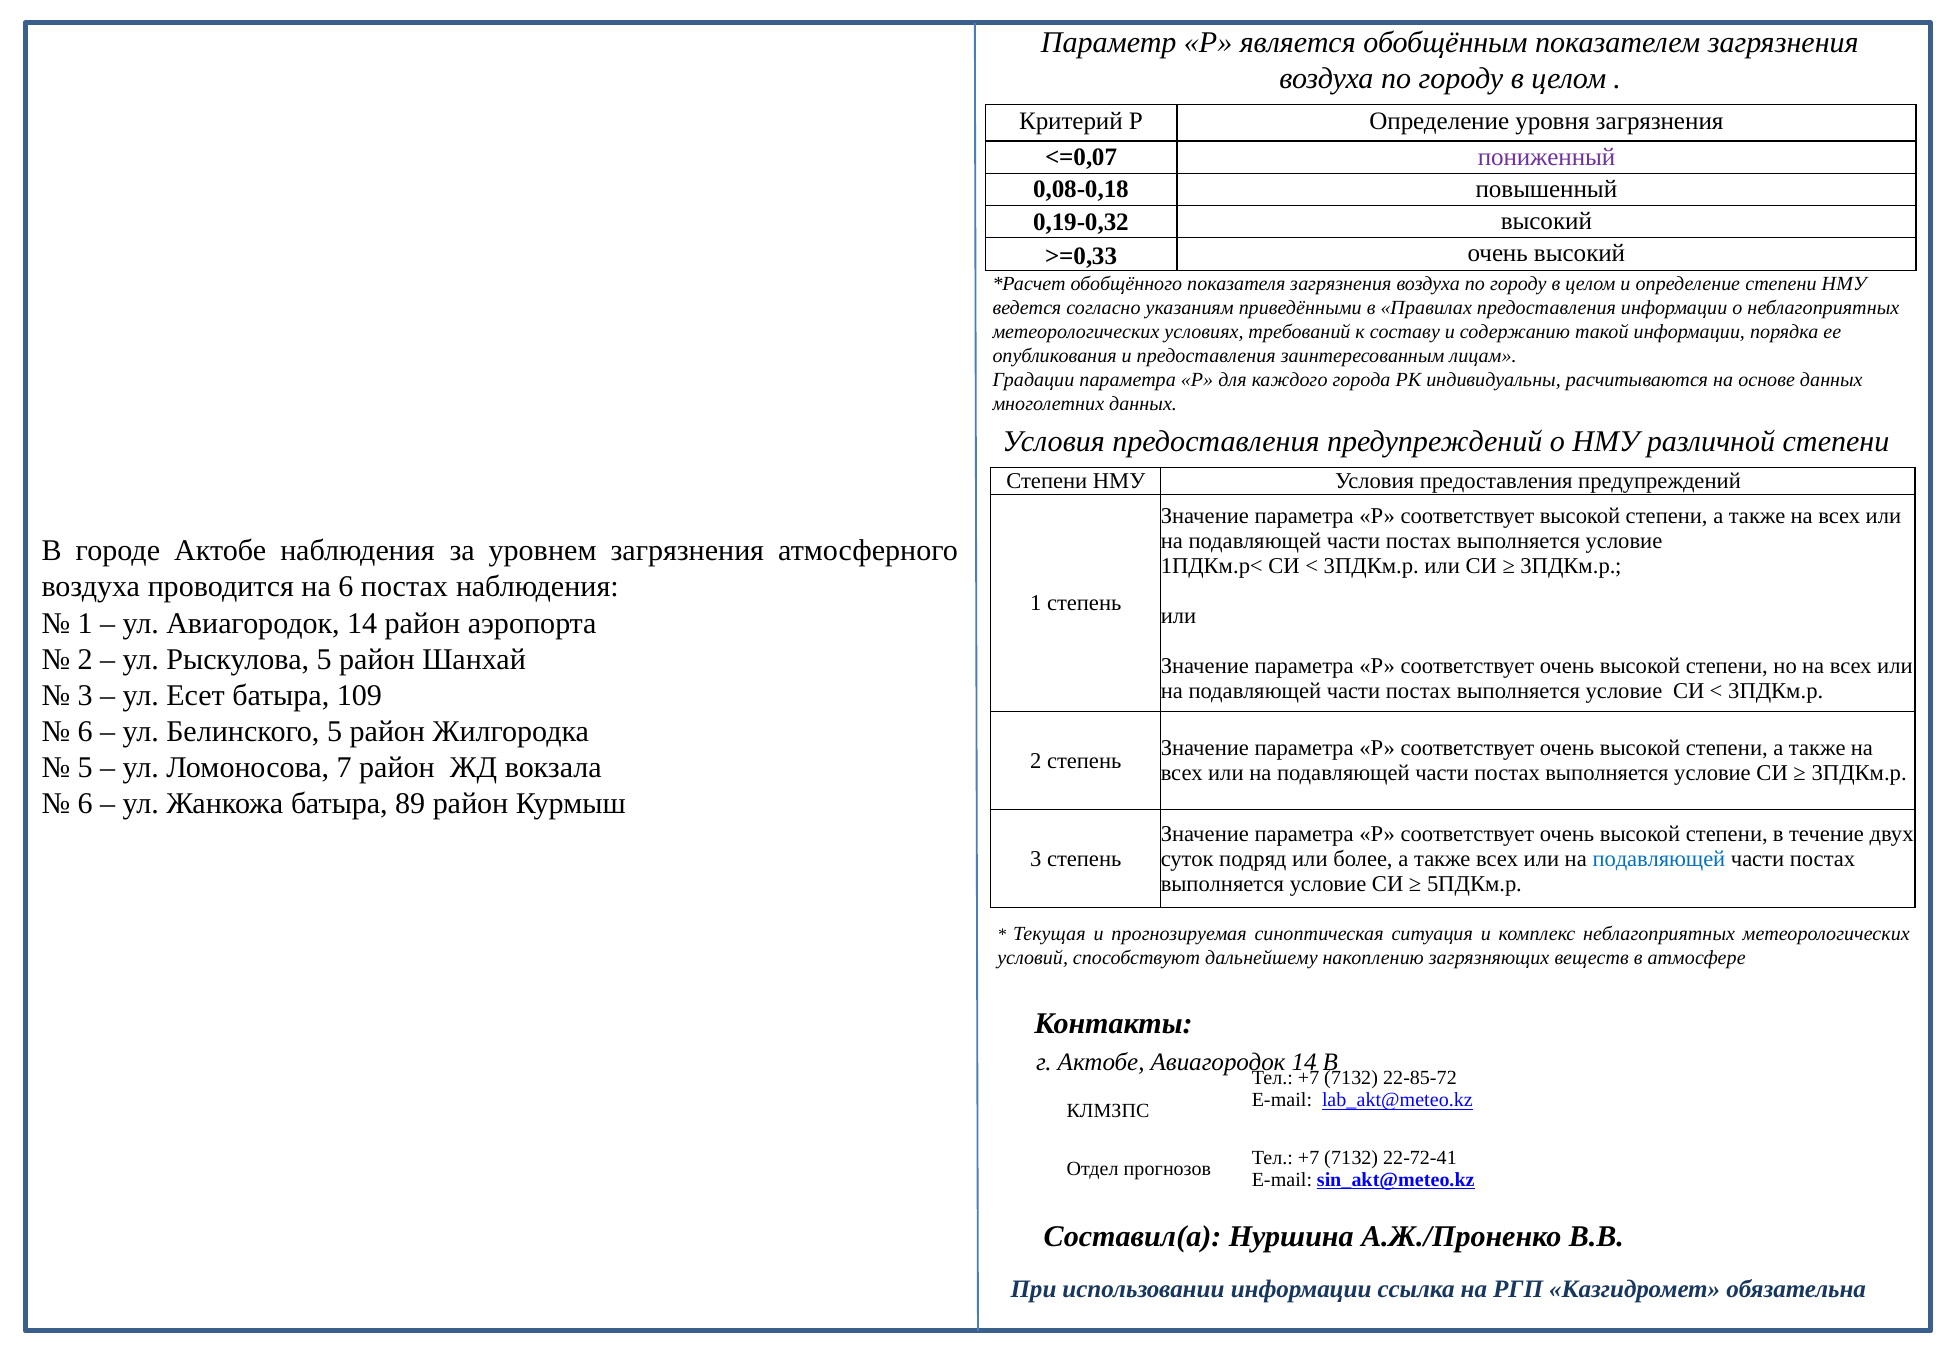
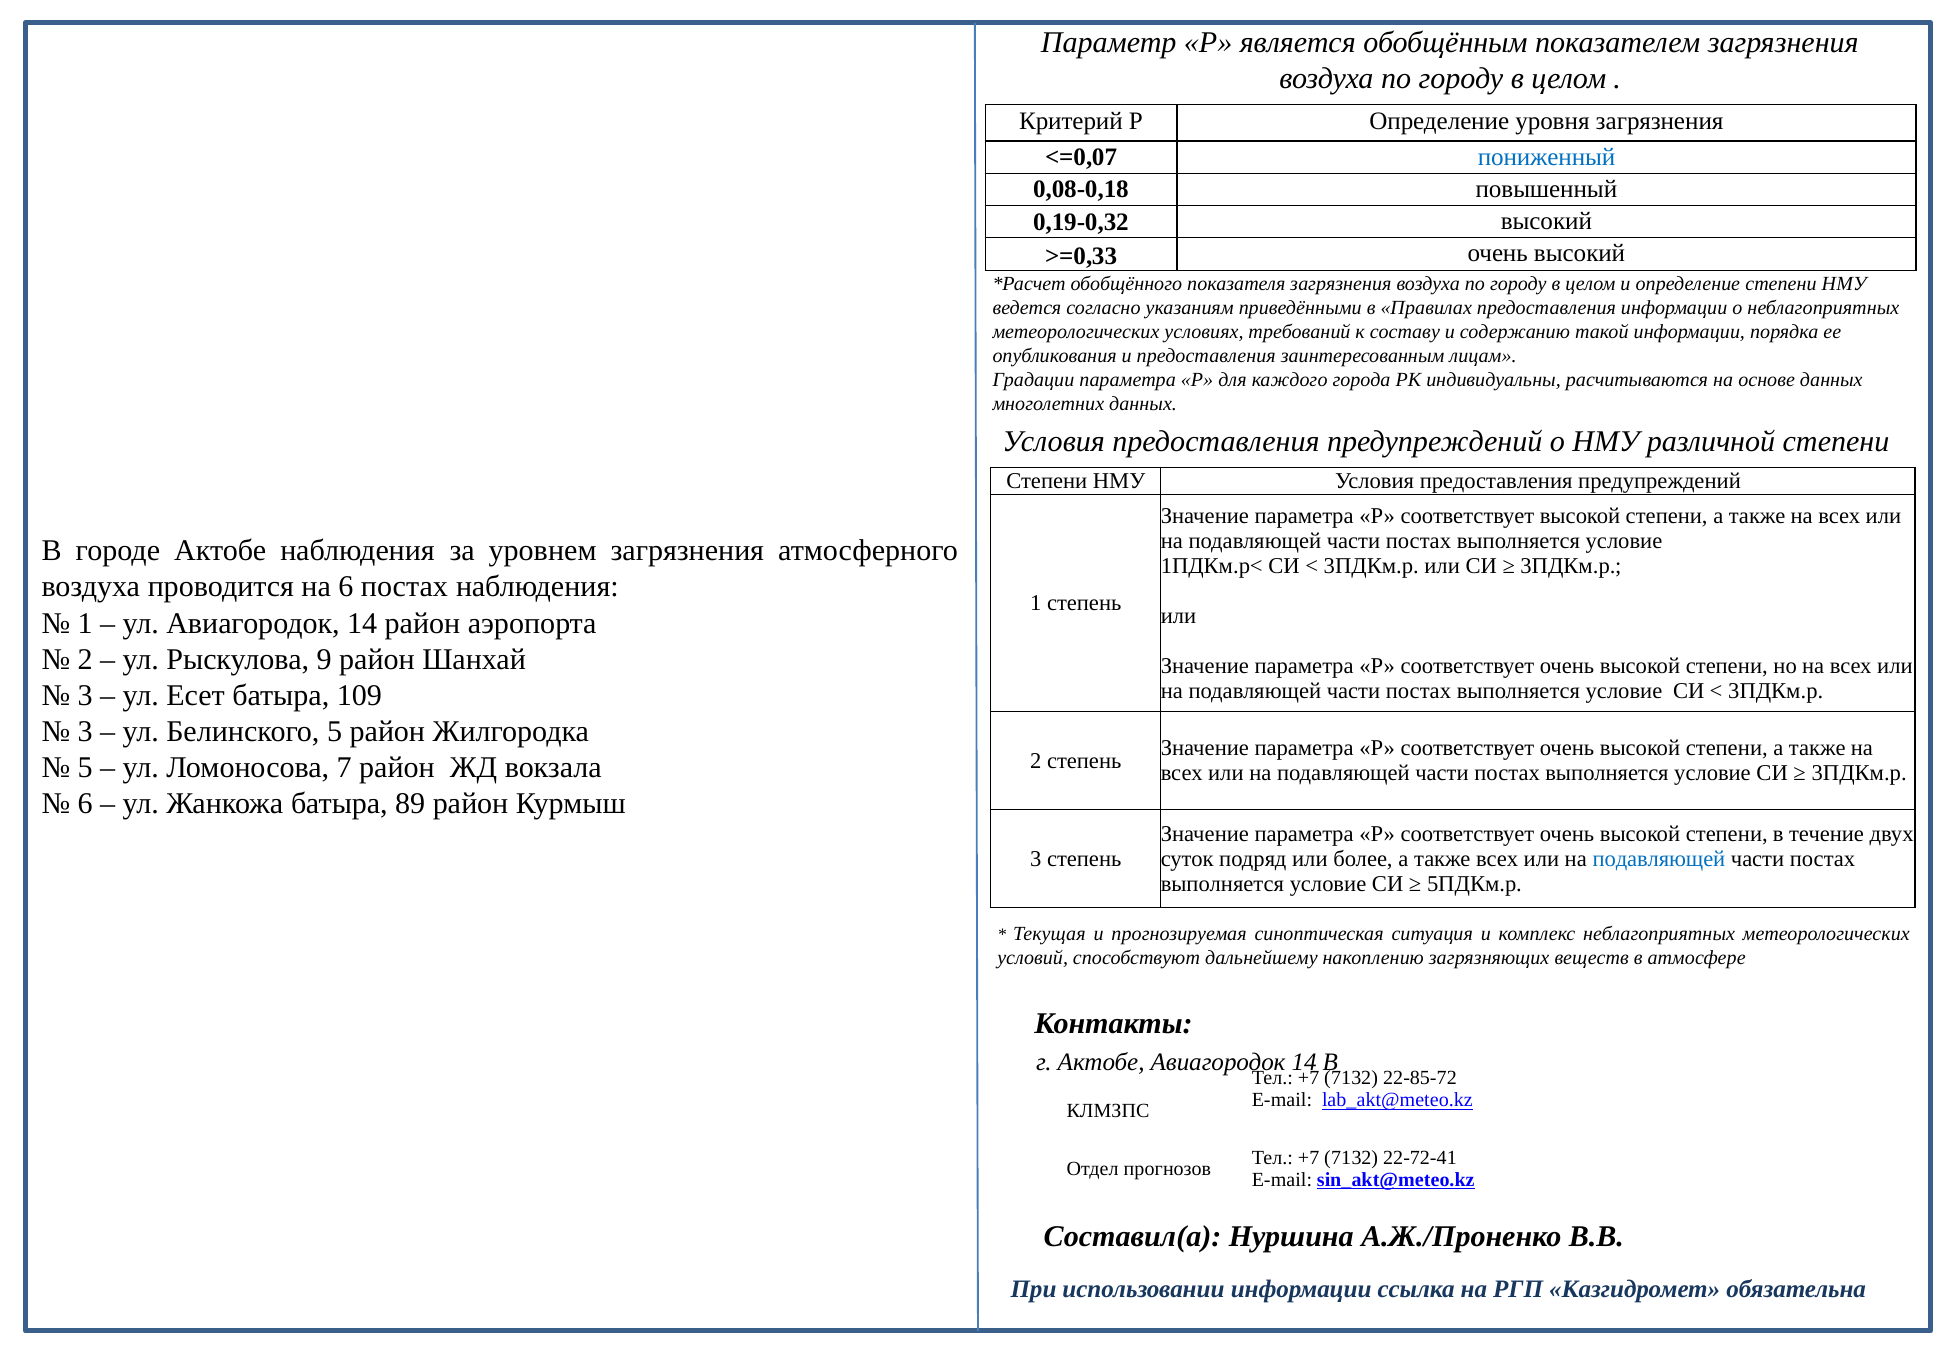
пониженный colour: purple -> blue (1547, 157)
Рыскулова 5: 5 -> 9 (324, 659)
6: 6 -> 3 (85, 731)
